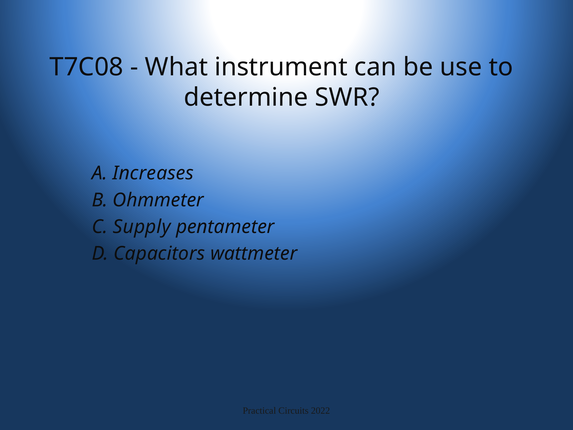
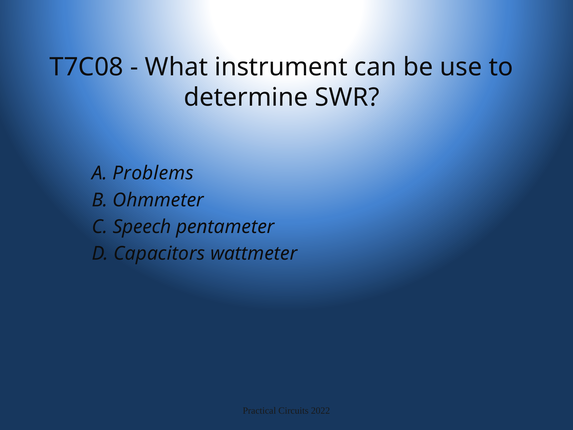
Increases: Increases -> Problems (153, 173)
Supply: Supply -> Speech (142, 227)
